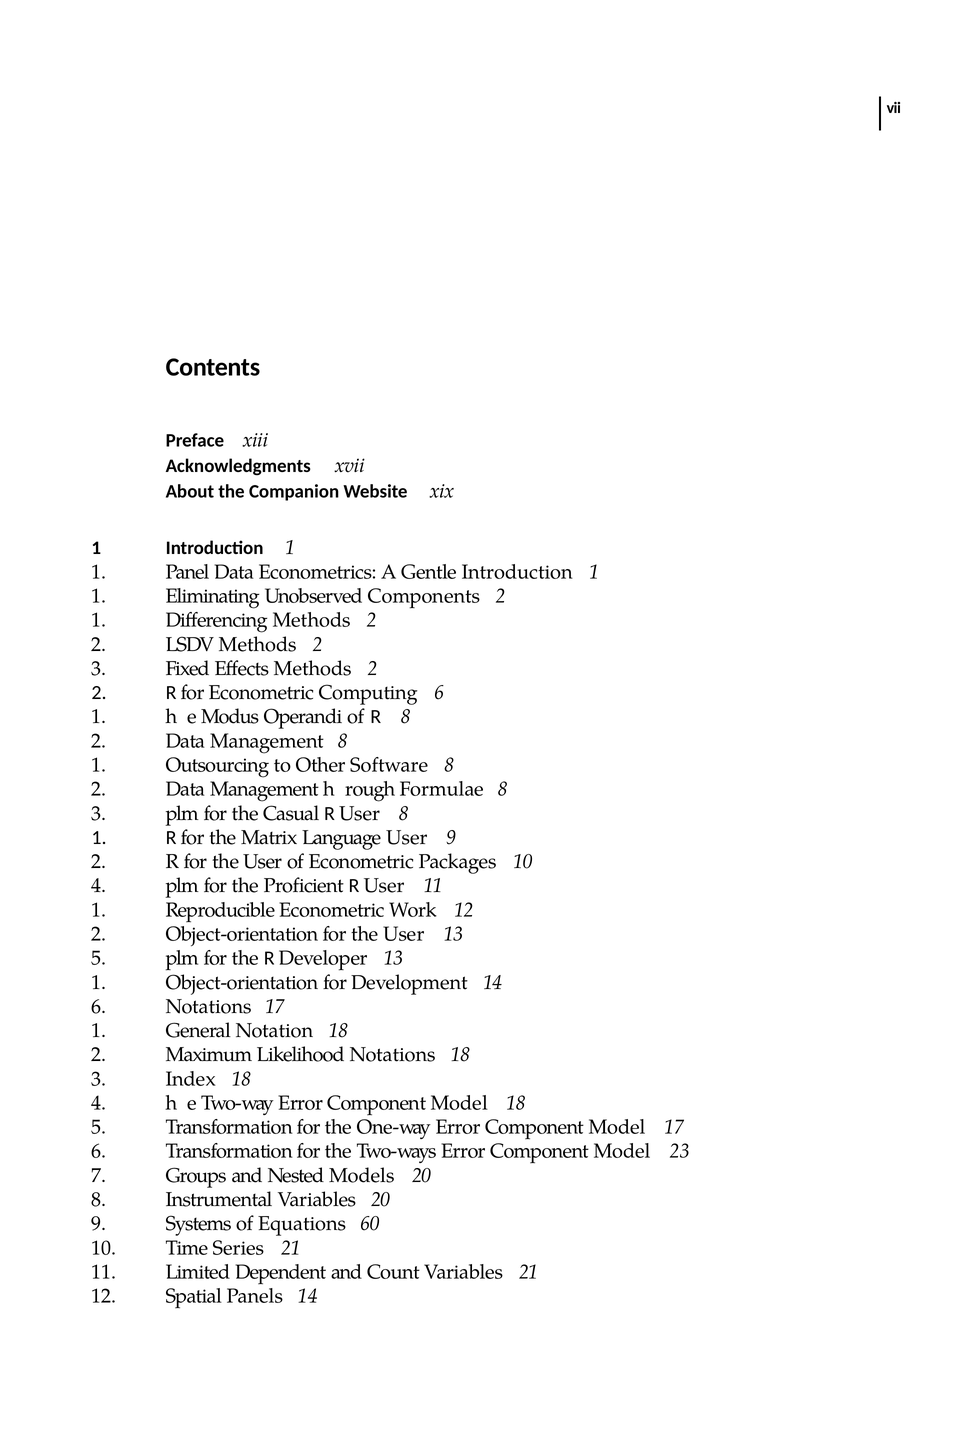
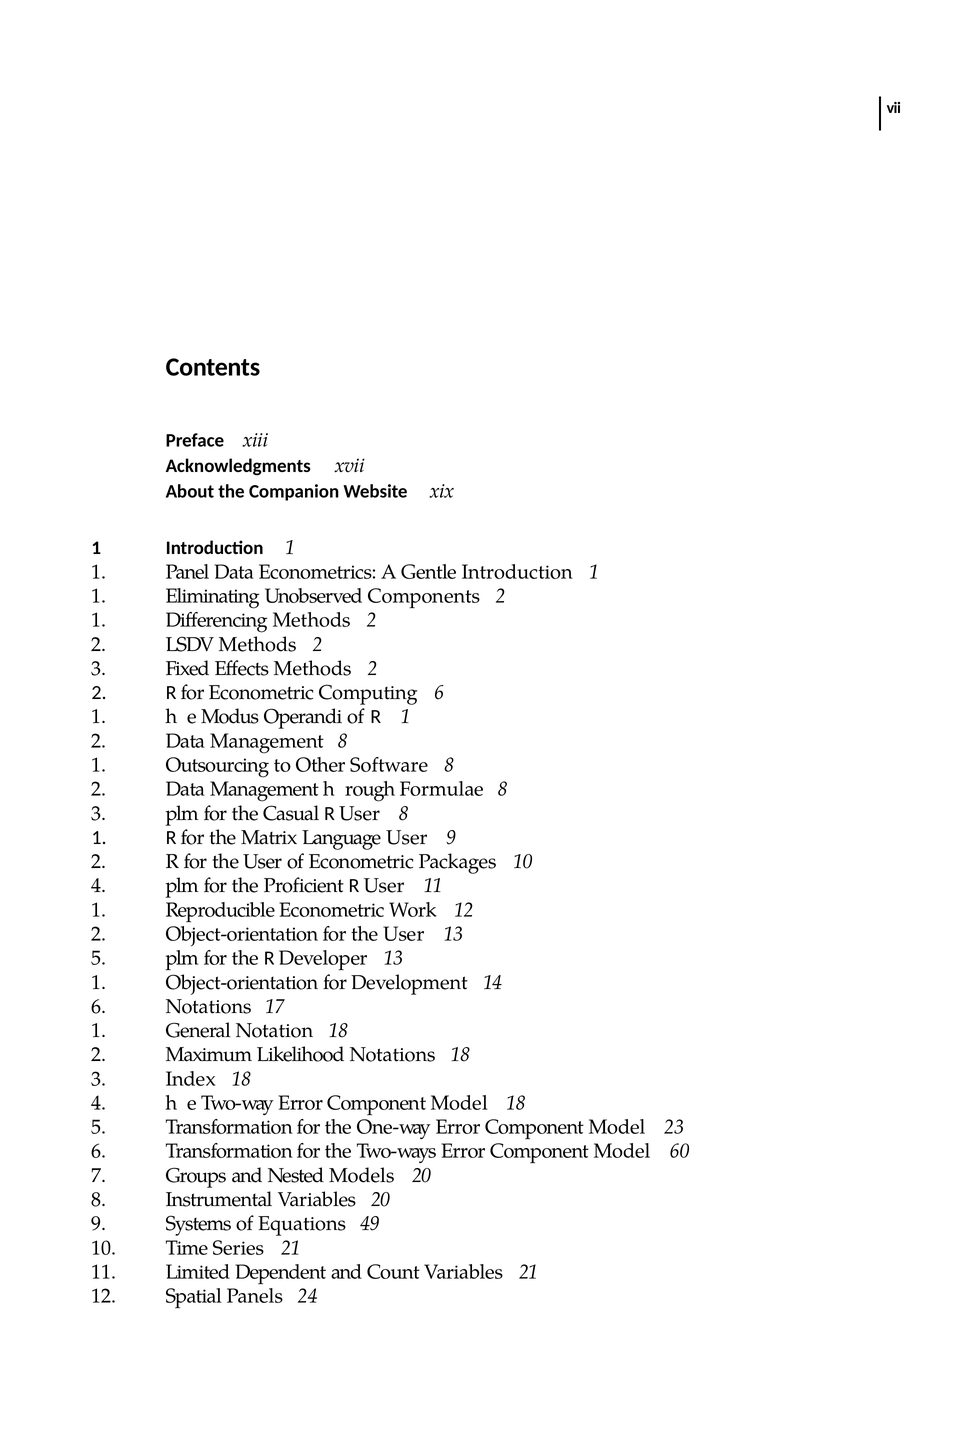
R 8: 8 -> 1 (406, 717)
Model 17: 17 -> 23 (674, 1127)
23: 23 -> 60 (680, 1151)
60: 60 -> 49 (370, 1223)
Panels 14: 14 -> 24 (308, 1296)
